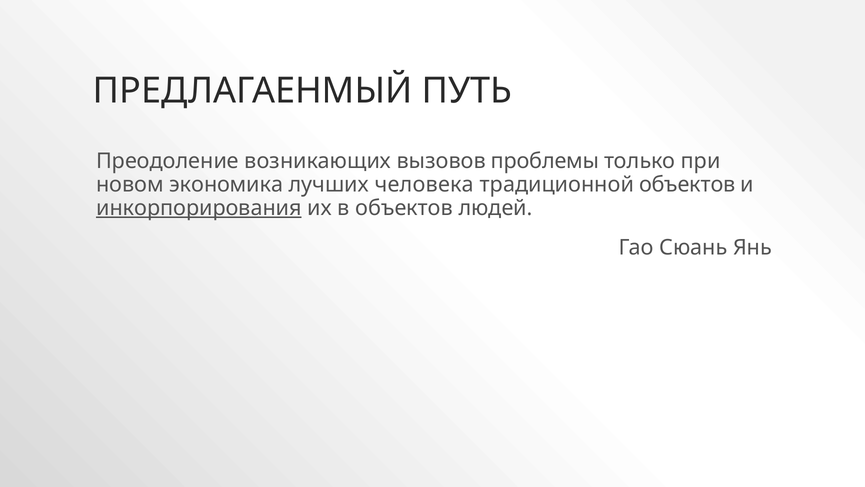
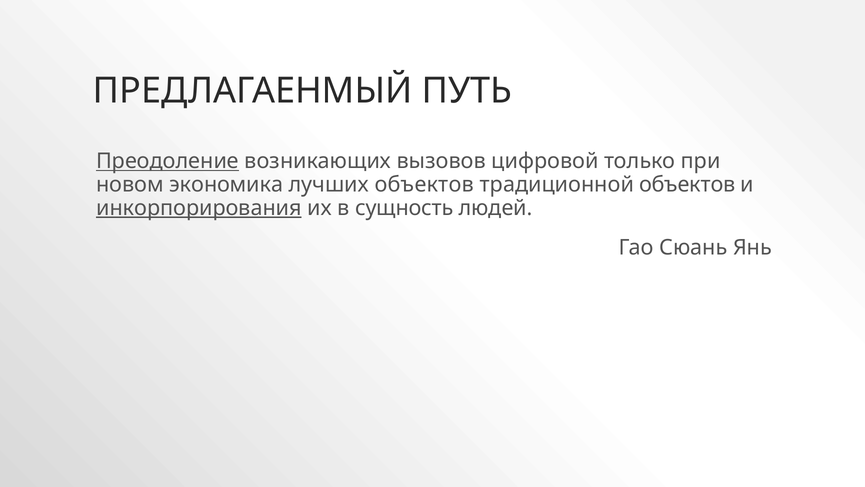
Преодоление underline: none -> present (168, 161)
проблемы: проблемы -> цифровой (545, 161)
лучших человека: человека -> объектов (424, 184)
в объектов: объектов -> сущность (404, 208)
